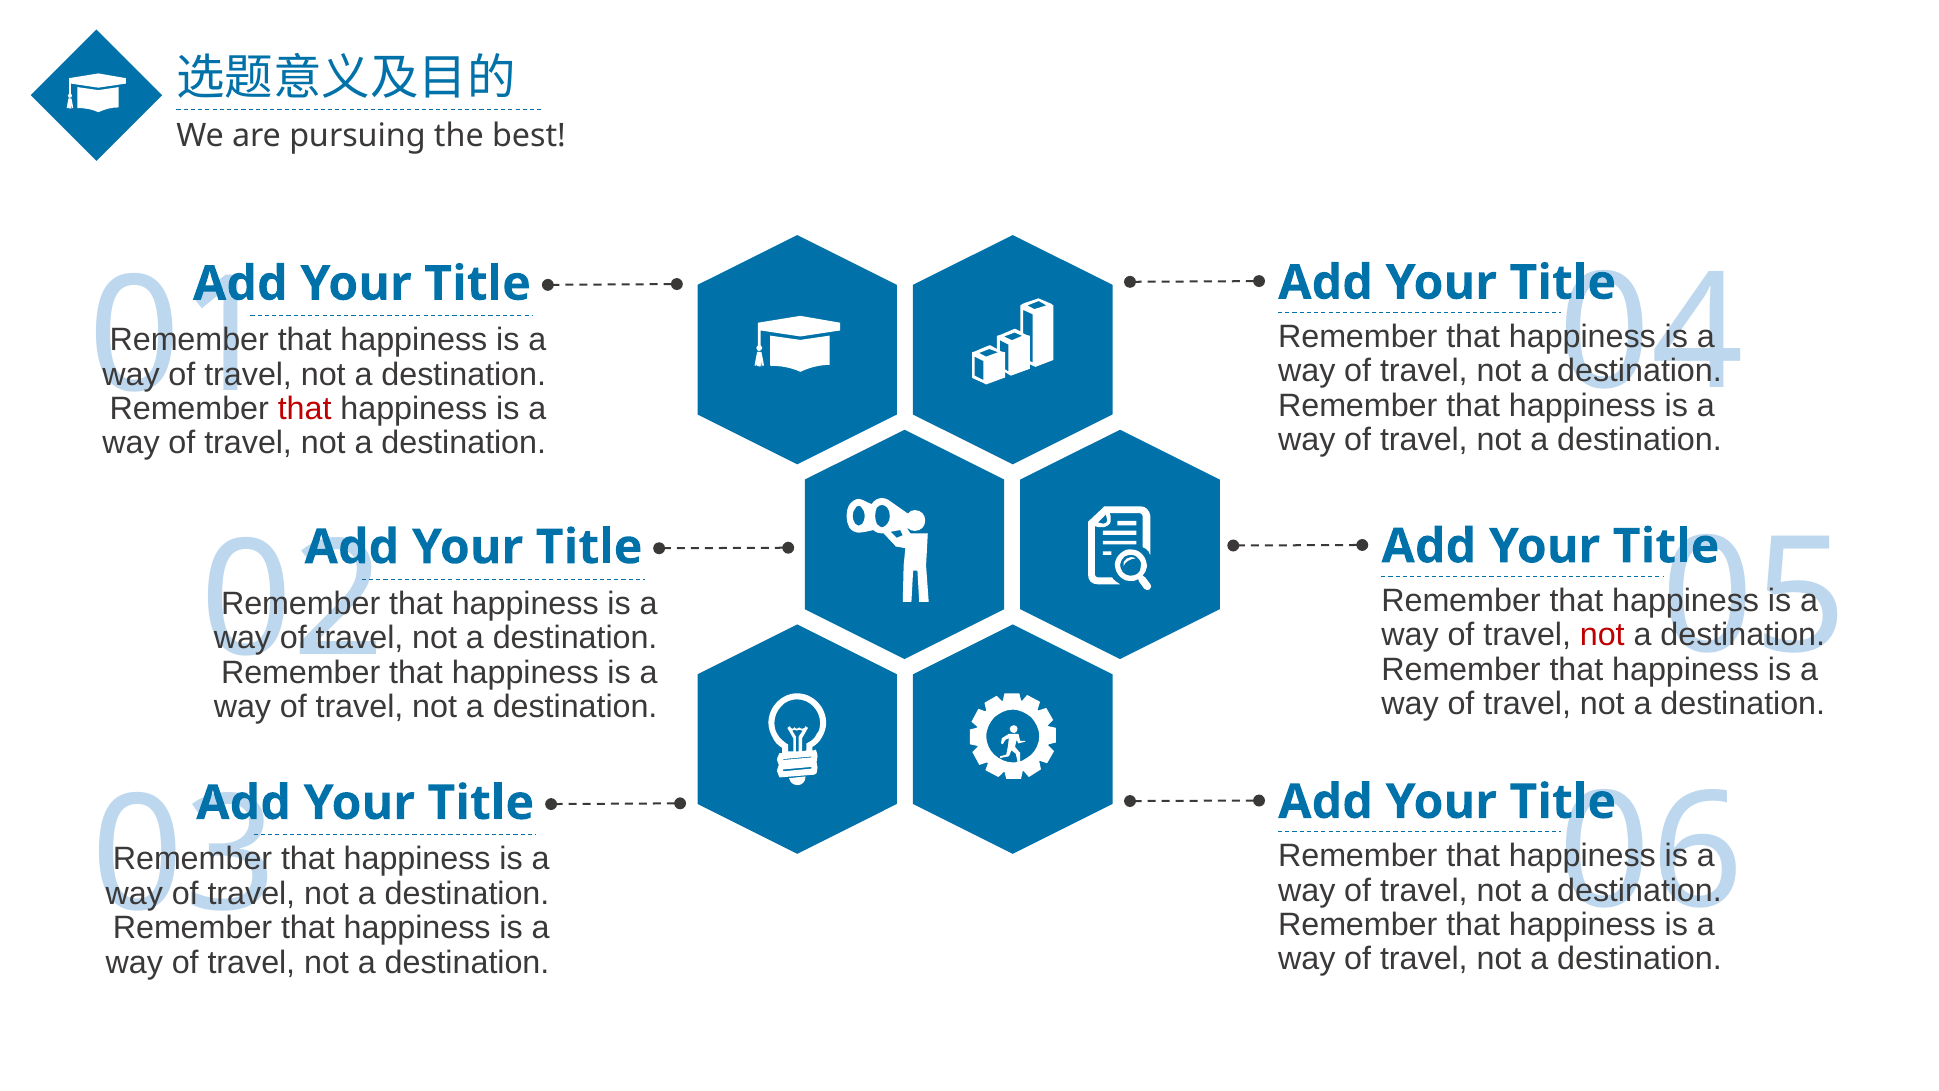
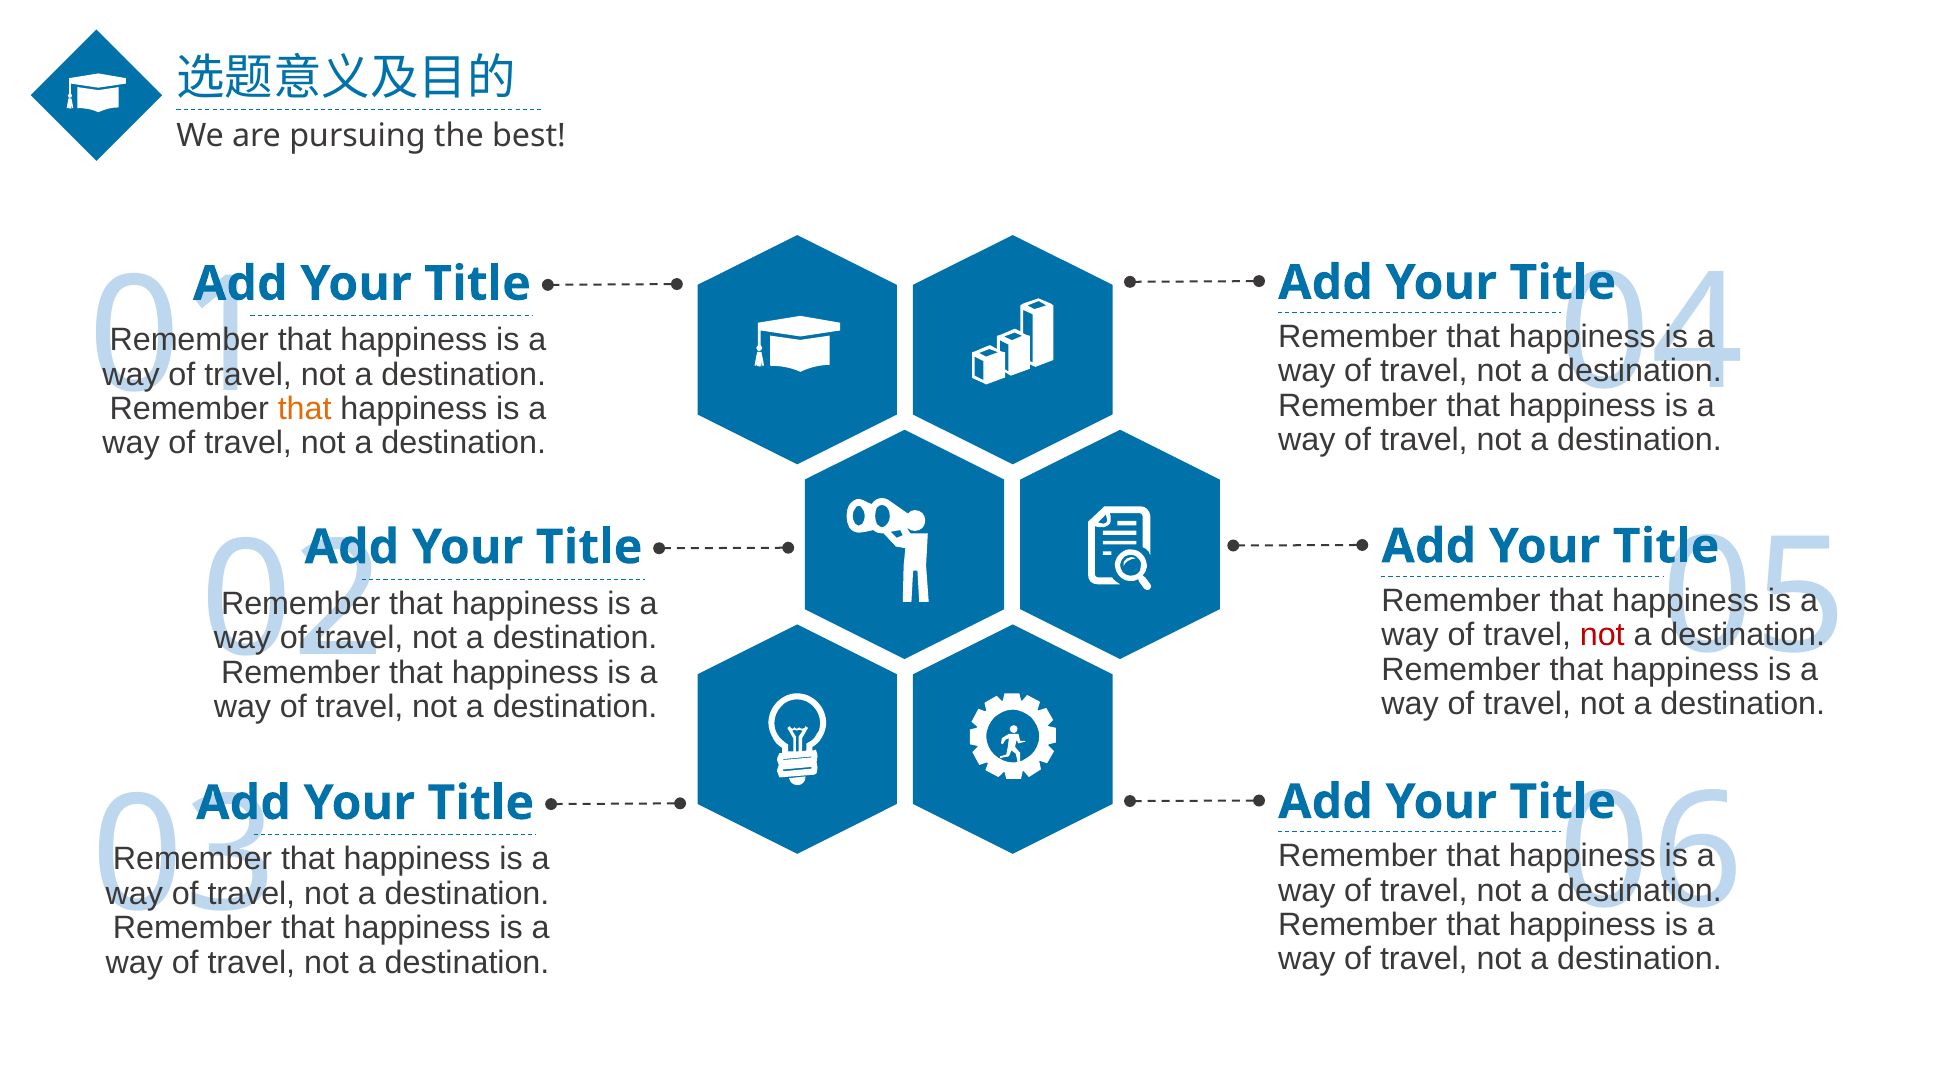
that colour: red -> orange (305, 409)
